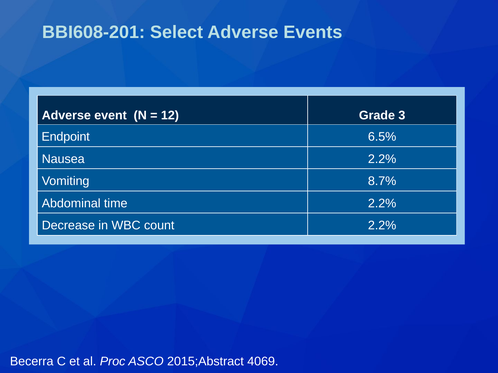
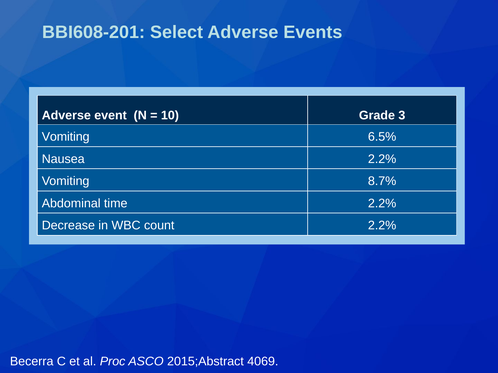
12: 12 -> 10 (170, 115)
Endpoint: Endpoint -> Vomiting (66, 137)
